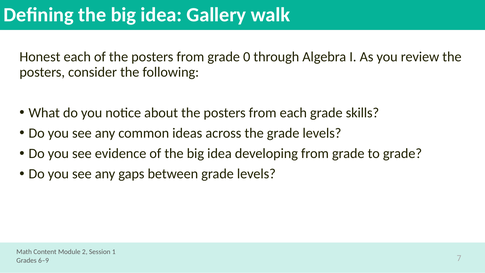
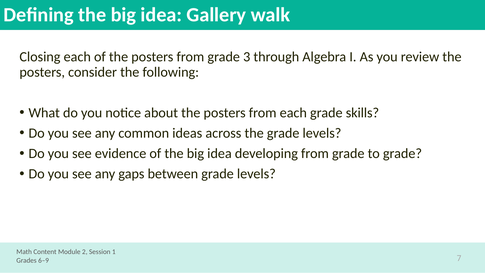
Honest: Honest -> Closing (40, 57)
0: 0 -> 3 (247, 57)
